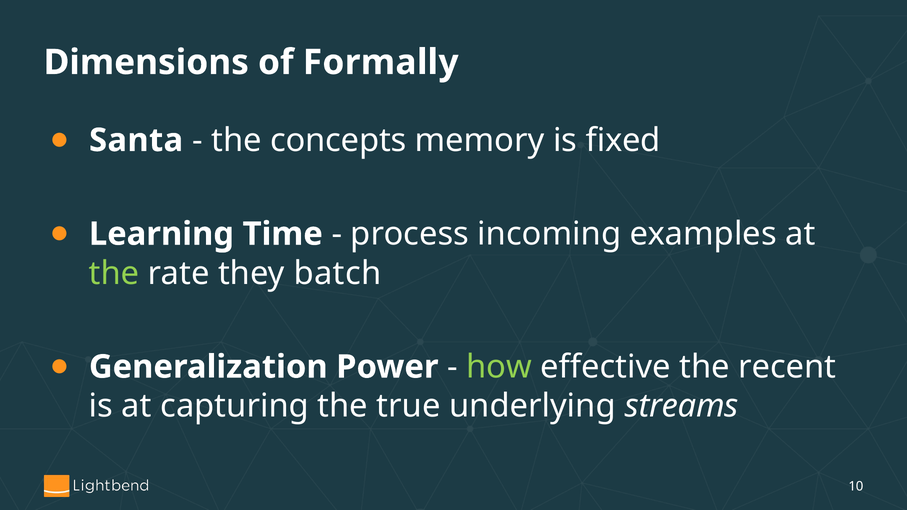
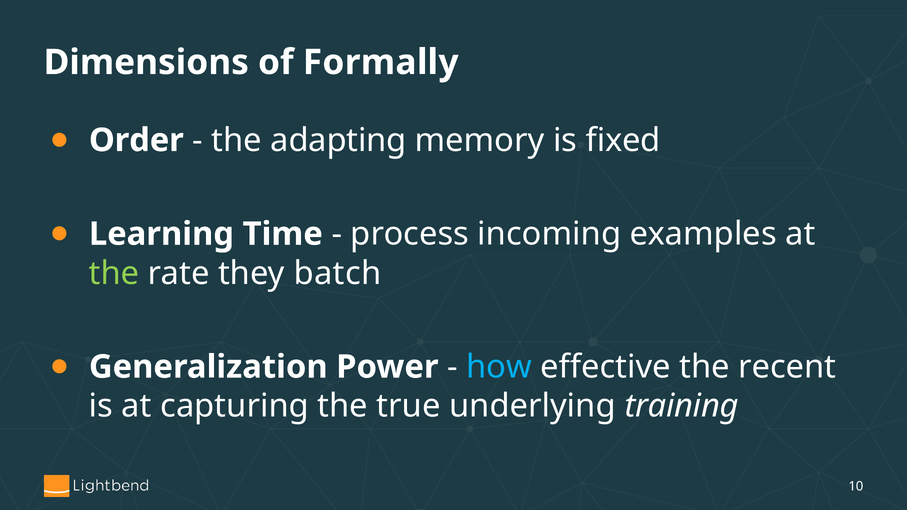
Santa: Santa -> Order (136, 140)
concepts: concepts -> adapting (338, 140)
how colour: light green -> light blue (499, 367)
streams: streams -> training (682, 406)
